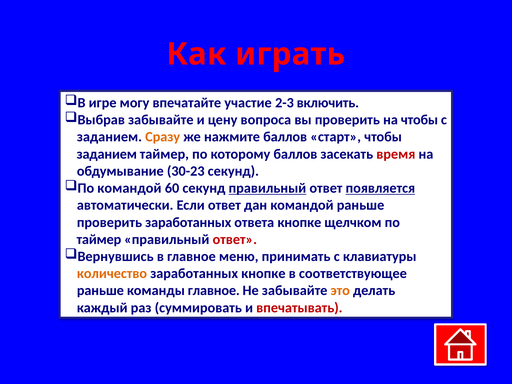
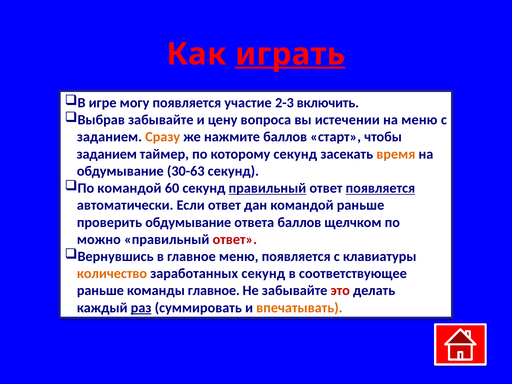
играть underline: none -> present (290, 54)
могу впечатайте: впечатайте -> появляется (187, 103)
вы проверить: проверить -> истечении (347, 120)
на чтобы: чтобы -> меню (419, 120)
которому баллов: баллов -> секунд (295, 154)
время colour: red -> orange (396, 154)
30-23: 30-23 -> 30-63 (186, 171)
проверить заработанных: заработанных -> обдумывание (188, 222)
ответа кнопке: кнопке -> баллов (299, 222)
таймер: таймер -> можно (99, 239)
меню принимать: принимать -> появляется (296, 256)
заработанных кнопке: кнопке -> секунд (263, 274)
это colour: orange -> red (340, 291)
раз underline: none -> present (141, 308)
впечатывать colour: red -> orange (299, 308)
